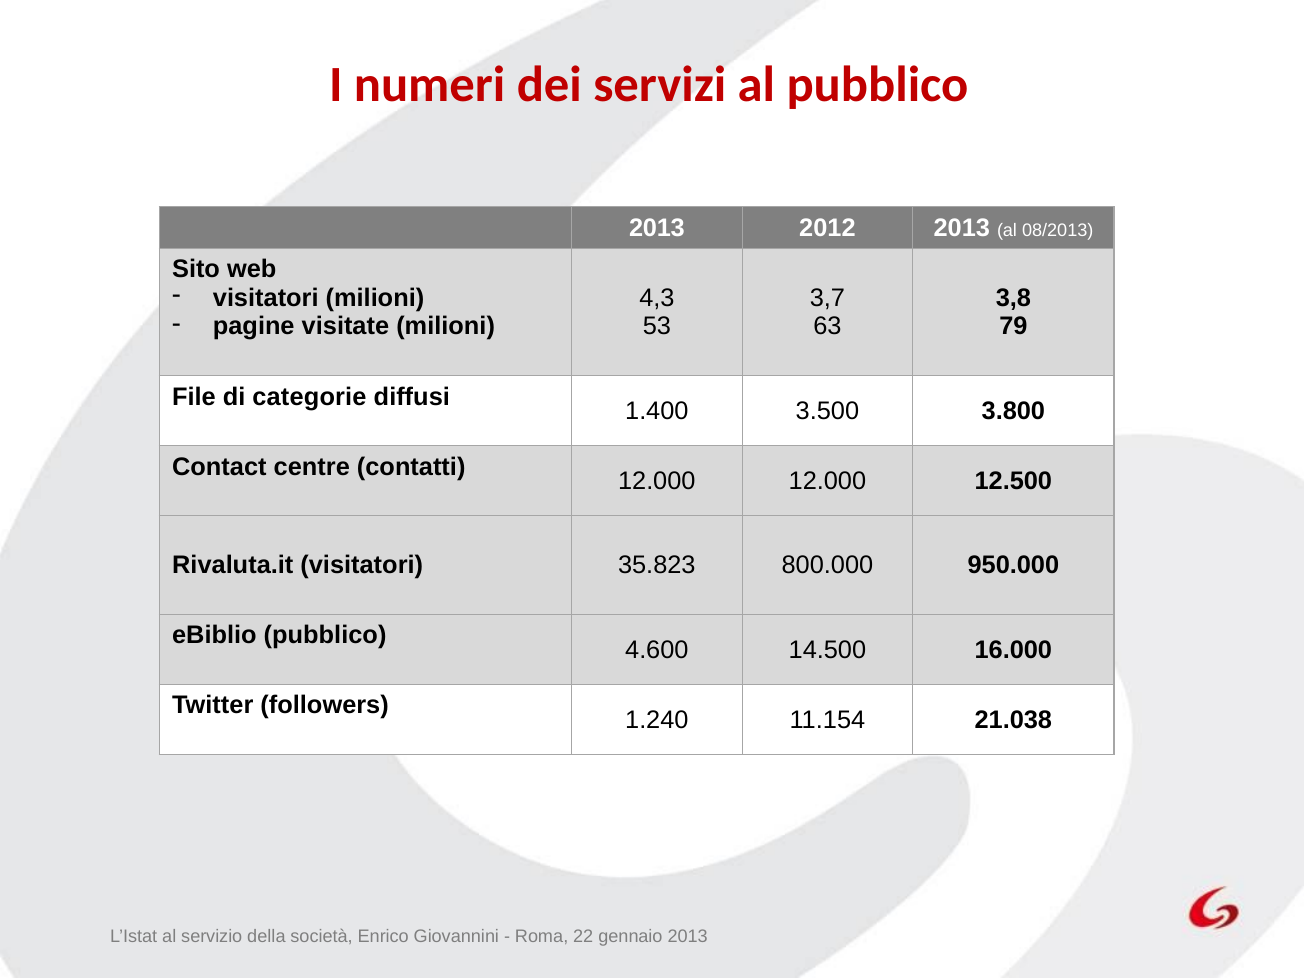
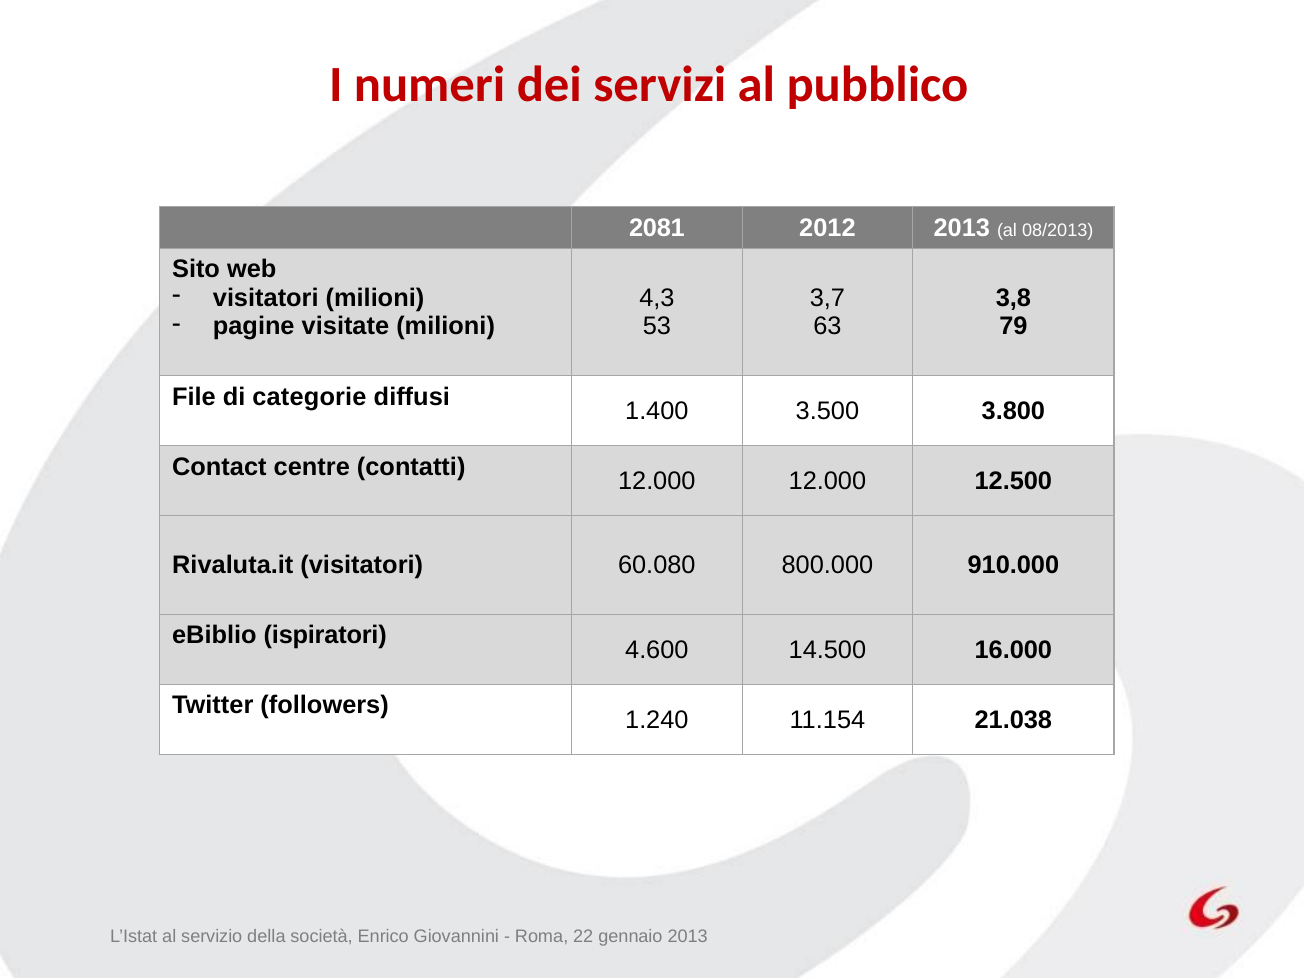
2013: 2013 -> 2081 (657, 228)
35.823: 35.823 -> 60.080 (657, 565)
950.000: 950.000 -> 910.000 (1013, 565)
eBiblio pubblico: pubblico -> ispiratori (325, 635)
